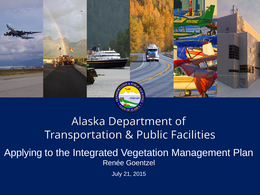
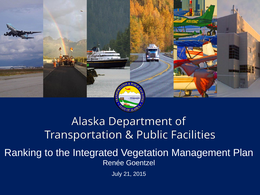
Applying: Applying -> Ranking (23, 153)
